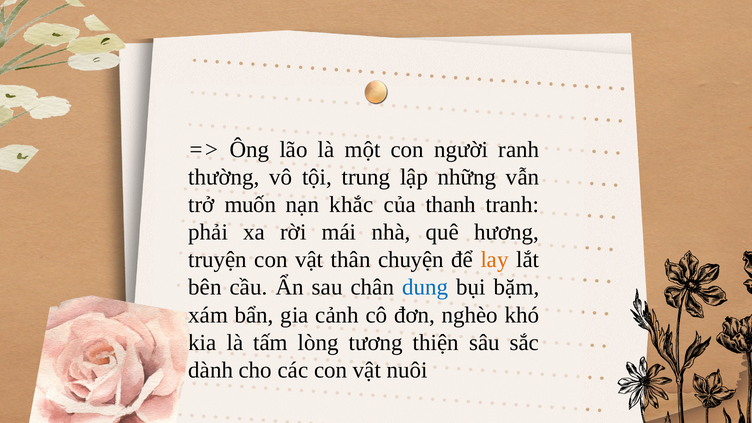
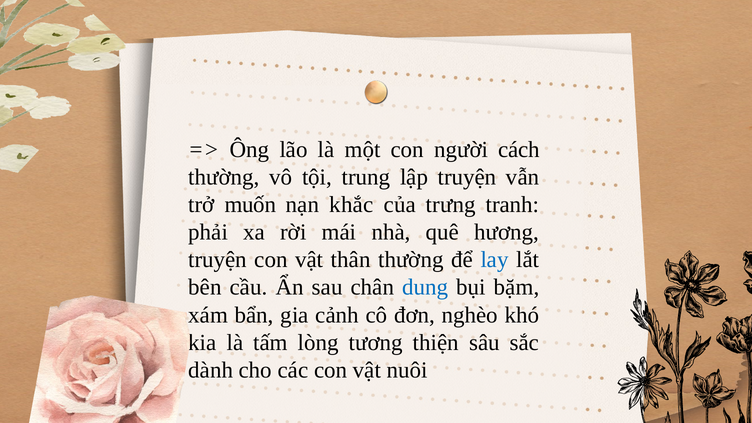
ranh: ranh -> cách (519, 150)
lập những: những -> truyện (467, 177)
thanh: thanh -> trưng (451, 205)
thân chuyện: chuyện -> thường (411, 260)
lay colour: orange -> blue (495, 260)
